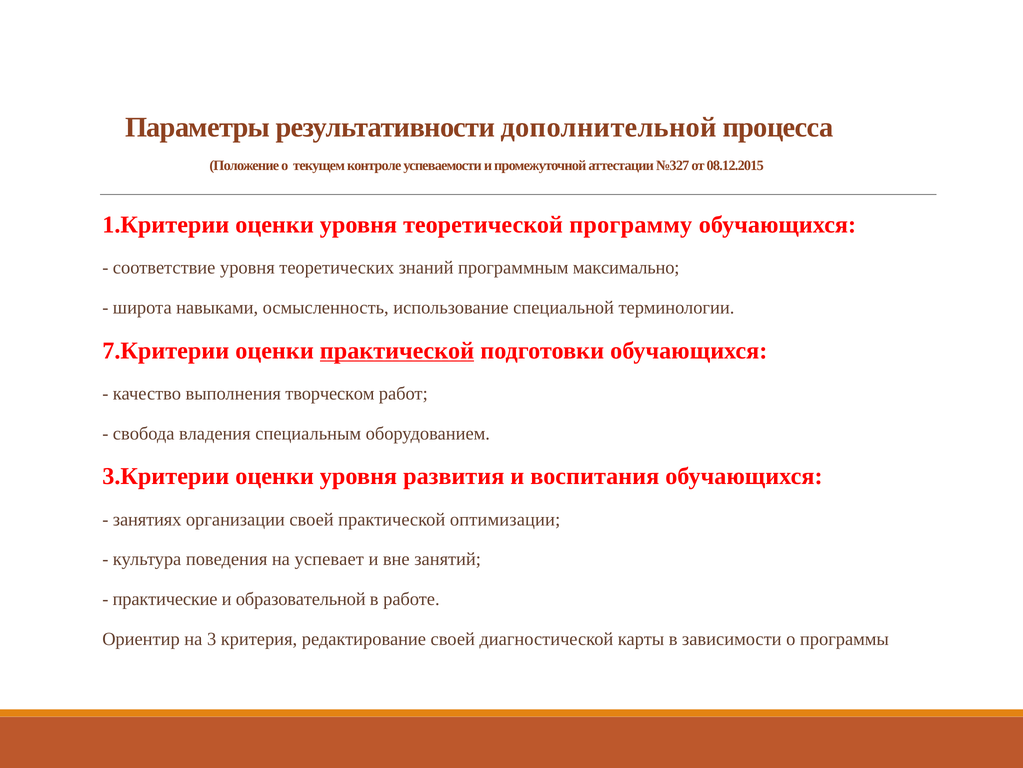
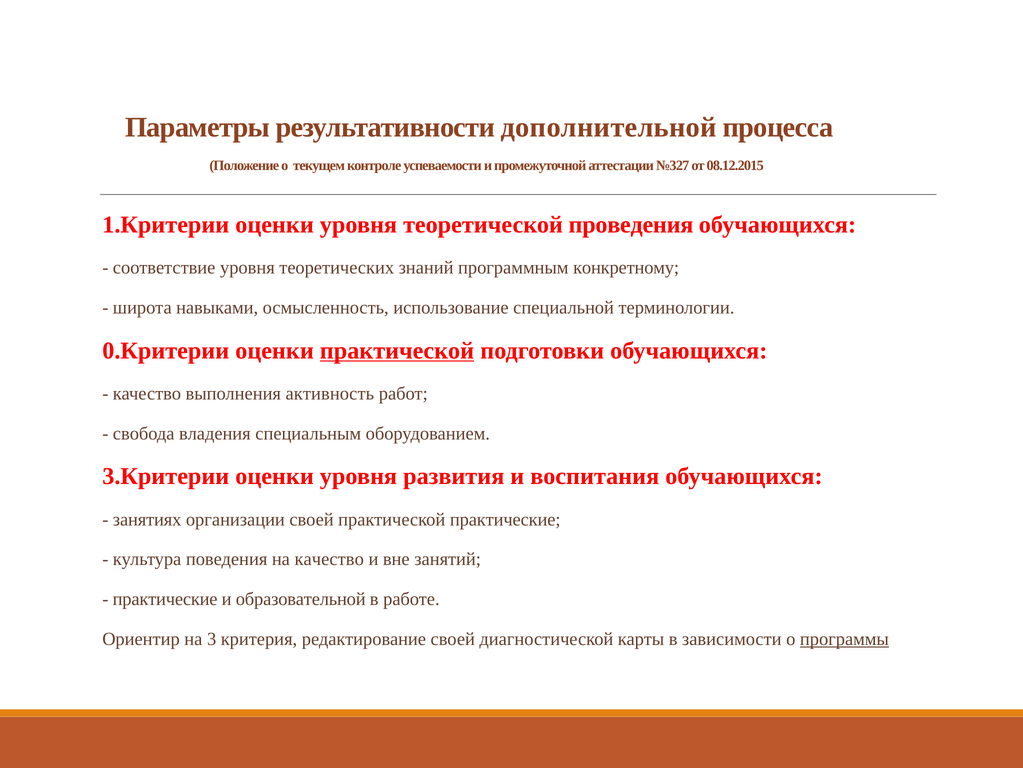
программу: программу -> проведения (631, 224)
максимально: максимально -> конкретному (626, 267)
7.Критерии: 7.Критерии -> 0.Критерии (166, 350)
творческом: творческом -> активность (330, 393)
практической оптимизации: оптимизации -> практические (505, 519)
на успевает: успевает -> качество (329, 559)
программы underline: none -> present (844, 639)
